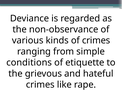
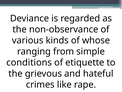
of crimes: crimes -> whose (96, 40)
